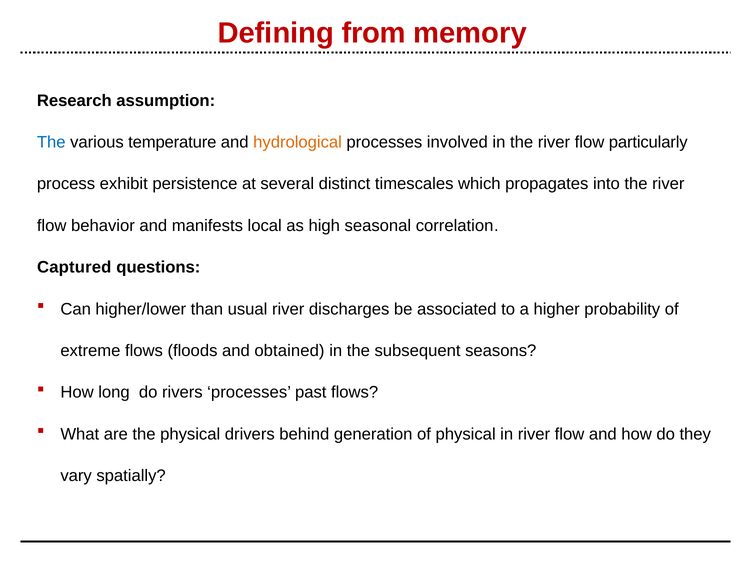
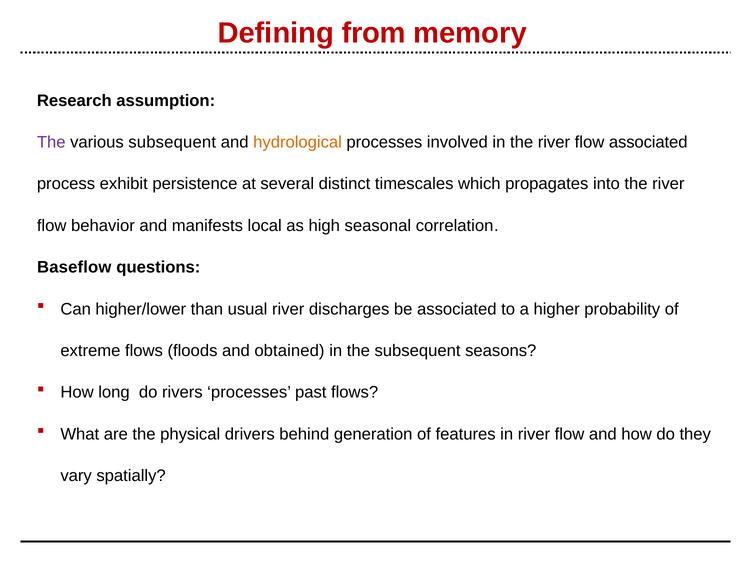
The colour: blue -> purple (51, 142)
various temperature: temperature -> subsequent (172, 142)
flow particularly: particularly -> associated (648, 142)
Captured: Captured -> Baseflow (74, 267)
of physical: physical -> features (466, 434)
